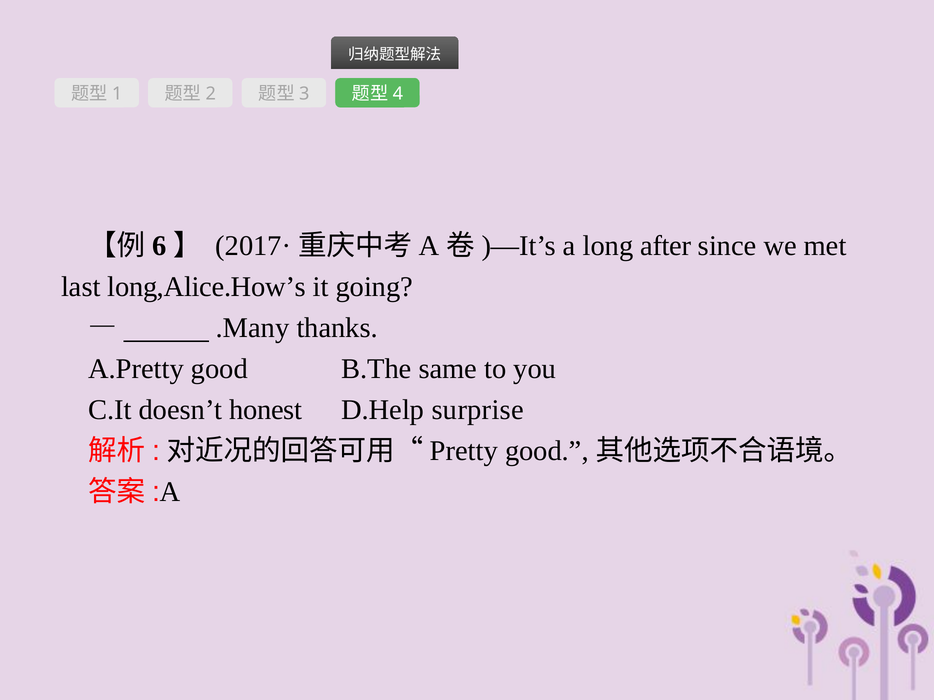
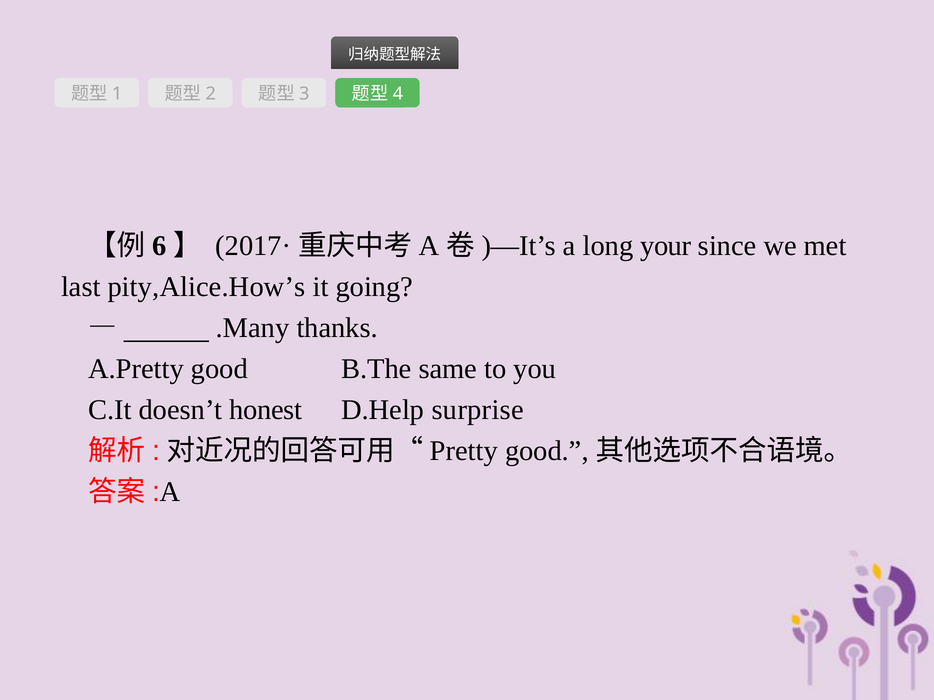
after: after -> your (666, 246)
long,Alice.How’s: long,Alice.How’s -> pity,Alice.How’s (206, 287)
